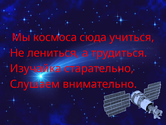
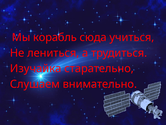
космоса: космоса -> корабль (55, 37)
